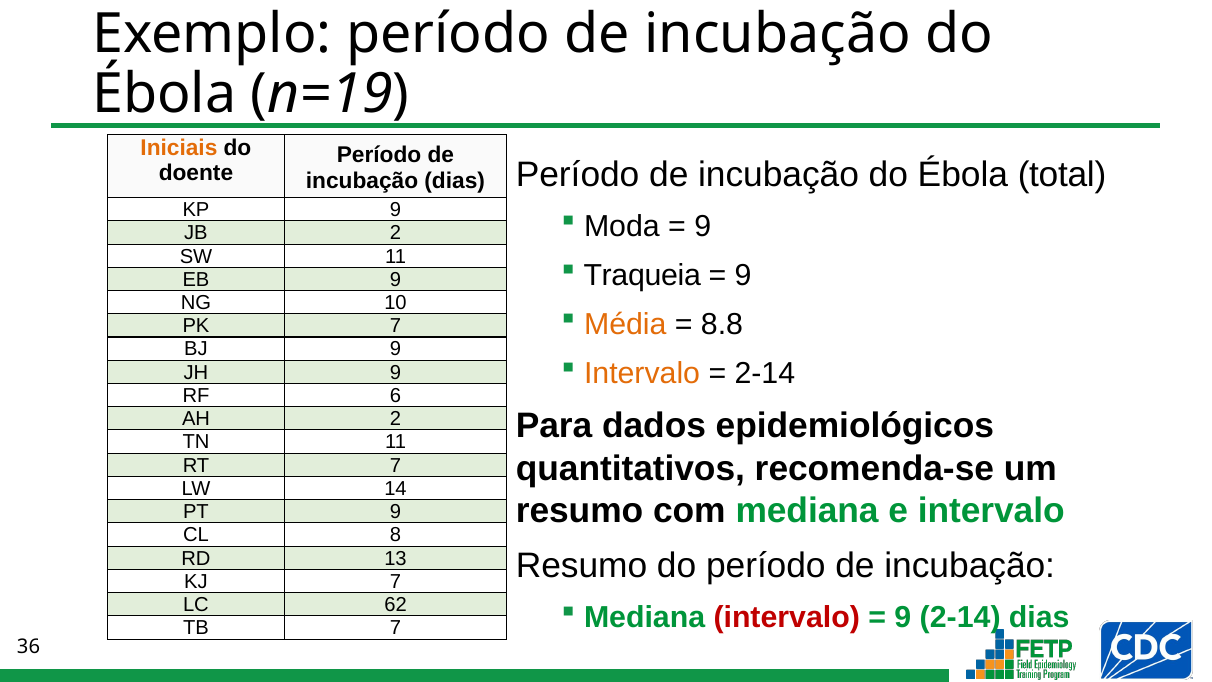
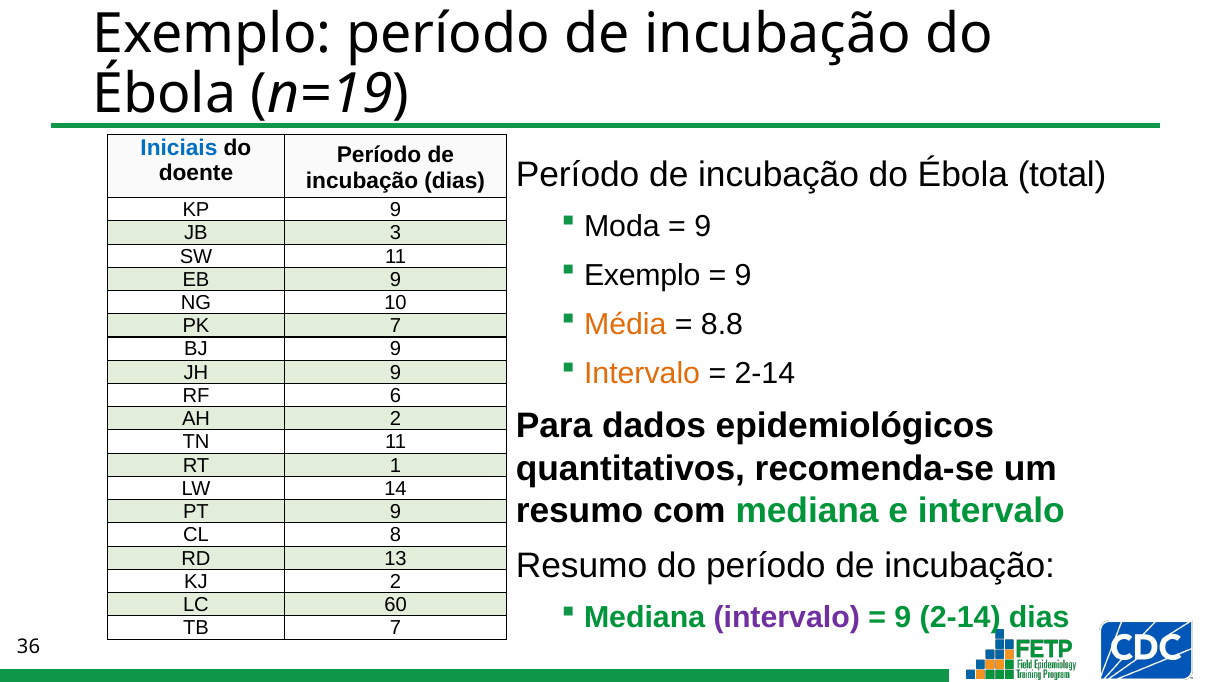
Iniciais colour: orange -> blue (179, 148)
JB 2: 2 -> 3 (396, 233)
Traqueia: Traqueia -> Exemplo (642, 276)
RT 7: 7 -> 1 (396, 465)
KJ 7: 7 -> 2 (396, 581)
62: 62 -> 60 (396, 605)
intervalo colour: red -> purple (787, 618)
